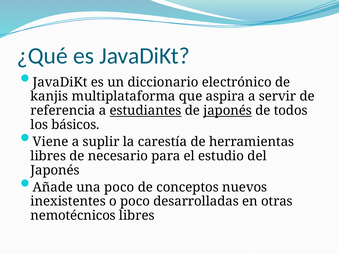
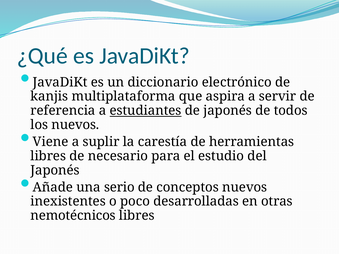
japonés underline: present -> none (228, 111)
los básicos: básicos -> nuevos (75, 125)
una poco: poco -> serio (119, 187)
